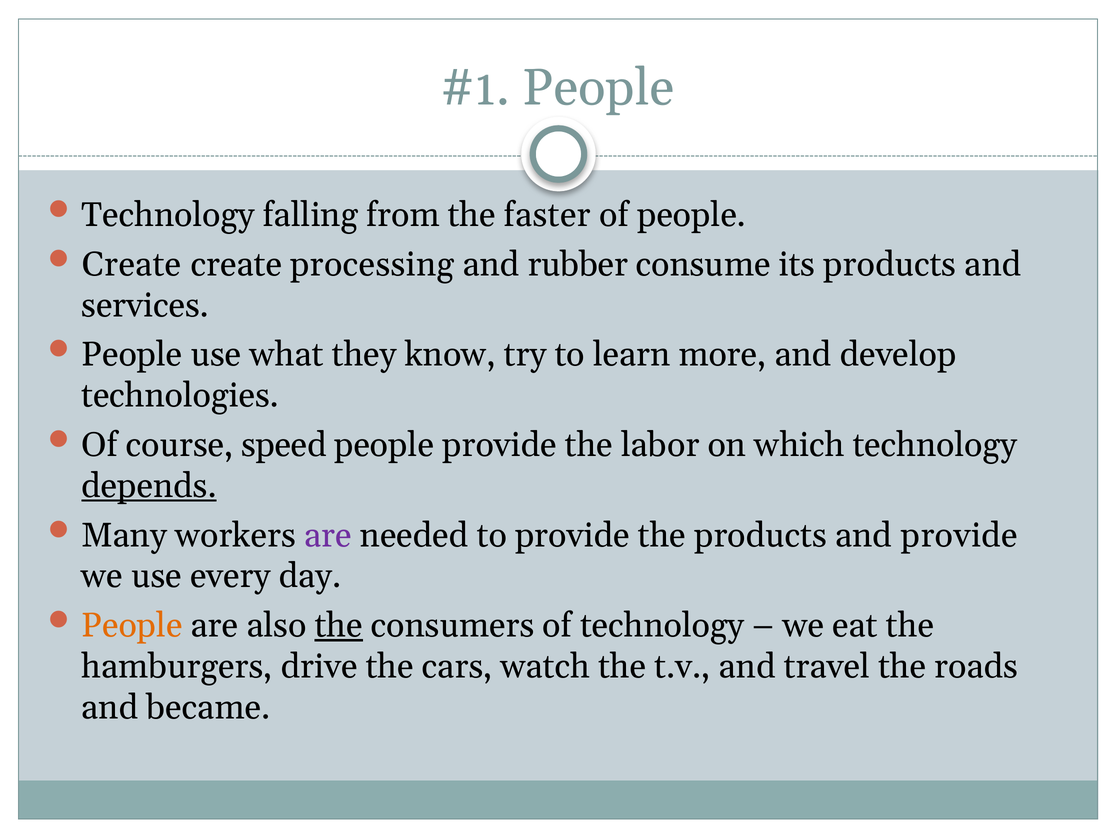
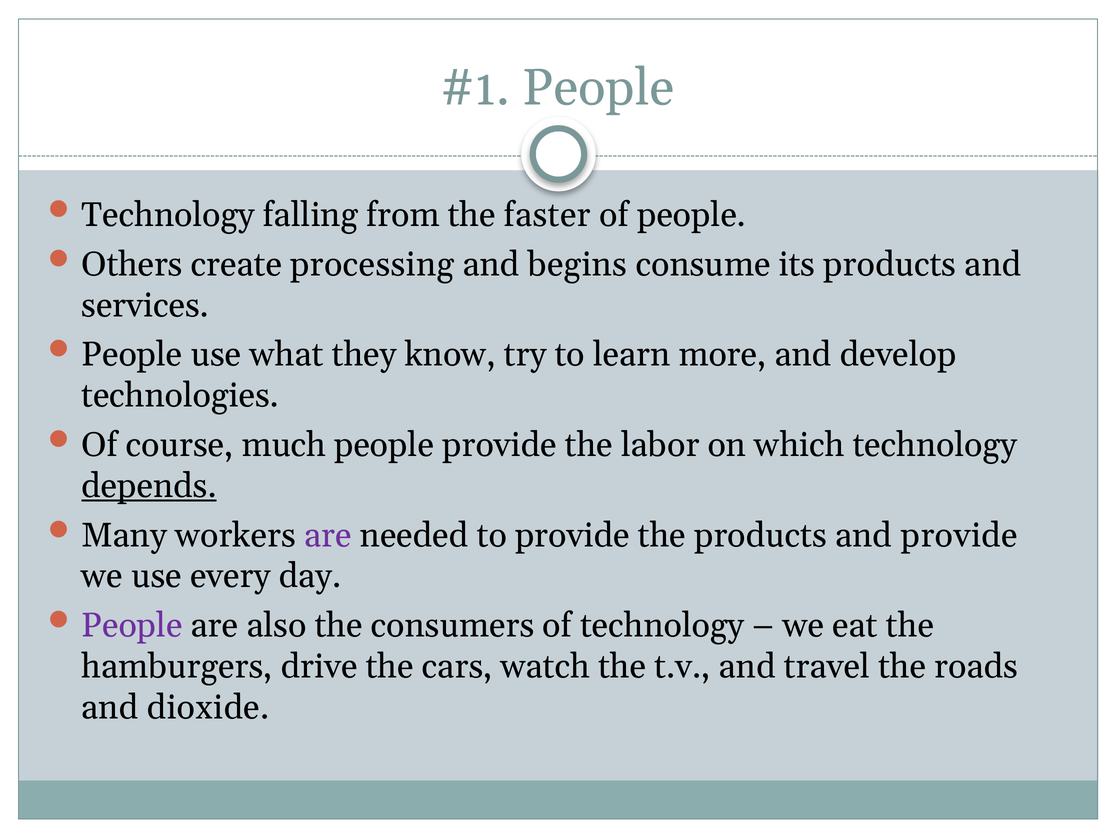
Create: Create -> Others (132, 264)
rubber: rubber -> begins (577, 264)
speed: speed -> much (284, 445)
People colour: orange -> purple (132, 625)
the underline: present -> none (339, 625)
became: became -> dioxide (208, 707)
